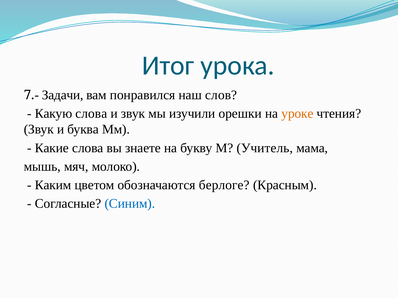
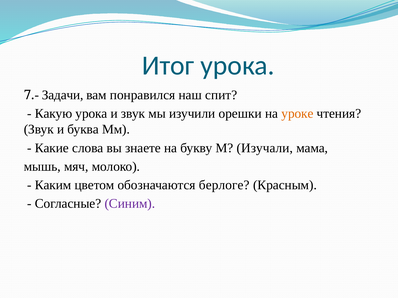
слов: слов -> спит (221, 95)
Какую слова: слова -> урока (91, 114)
Учитель: Учитель -> Изучали (265, 148)
Синим colour: blue -> purple (130, 204)
